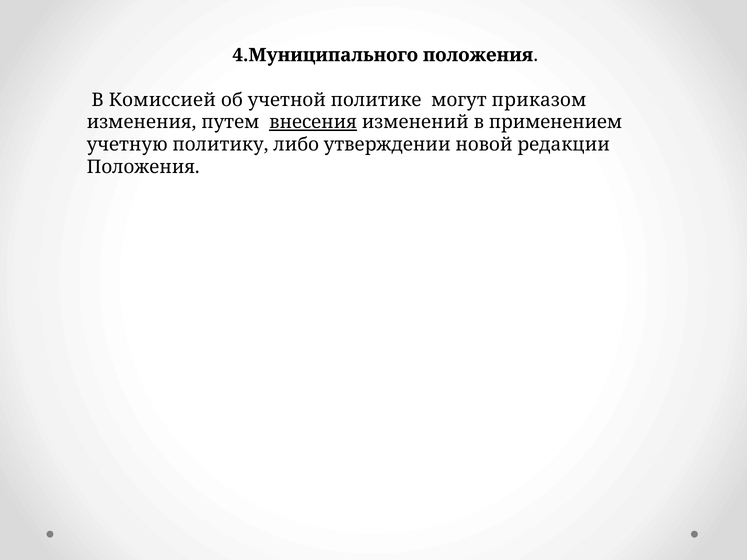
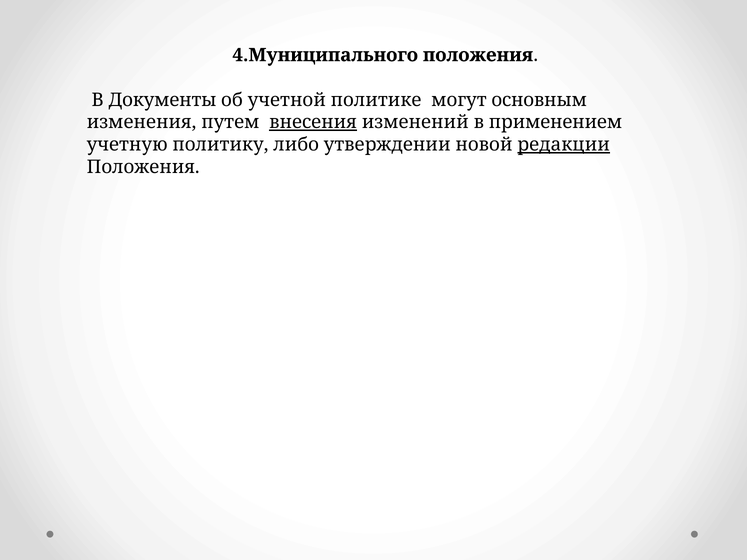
Комиссией: Комиссией -> Документы (163, 100)
приказом: приказом -> основным (539, 100)
редакции underline: none -> present (564, 145)
